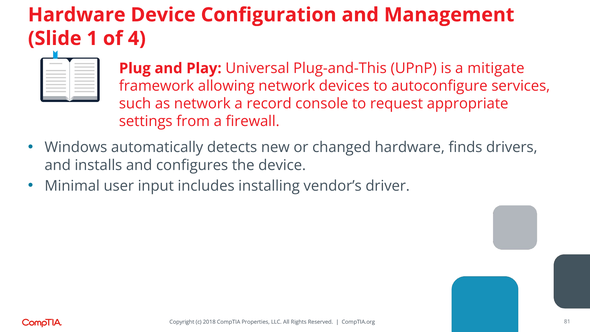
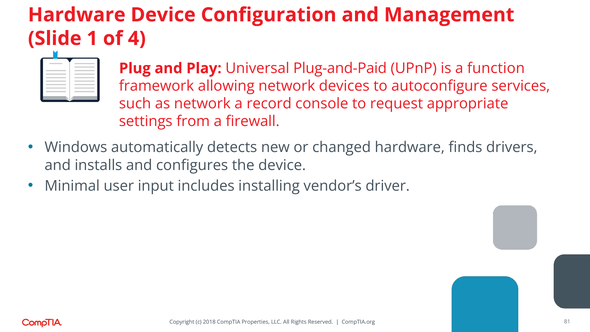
Plug-and-This: Plug-and-This -> Plug-and-Paid (340, 68)
mitigate: mitigate -> function (496, 68)
